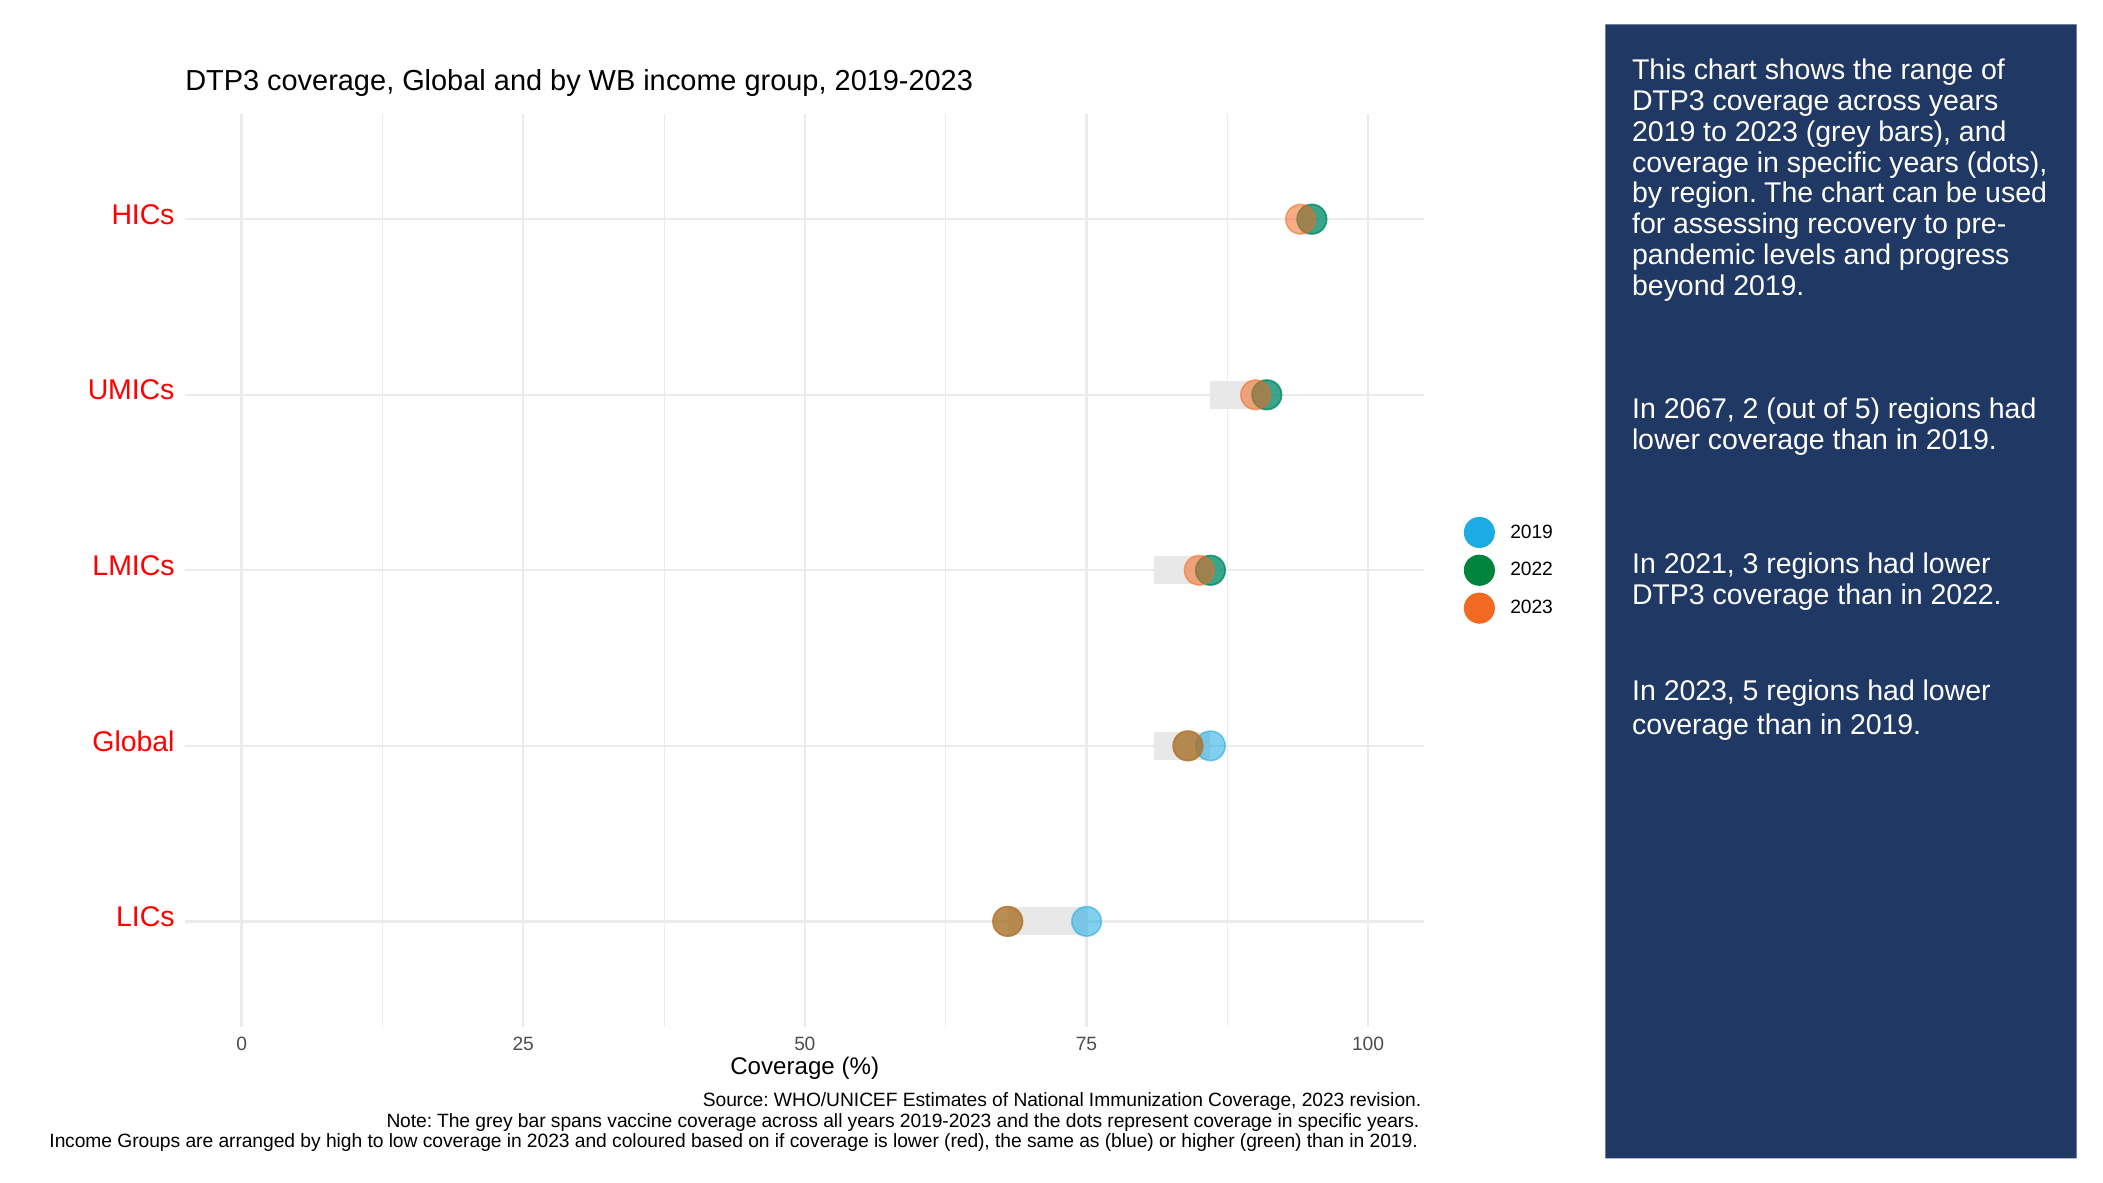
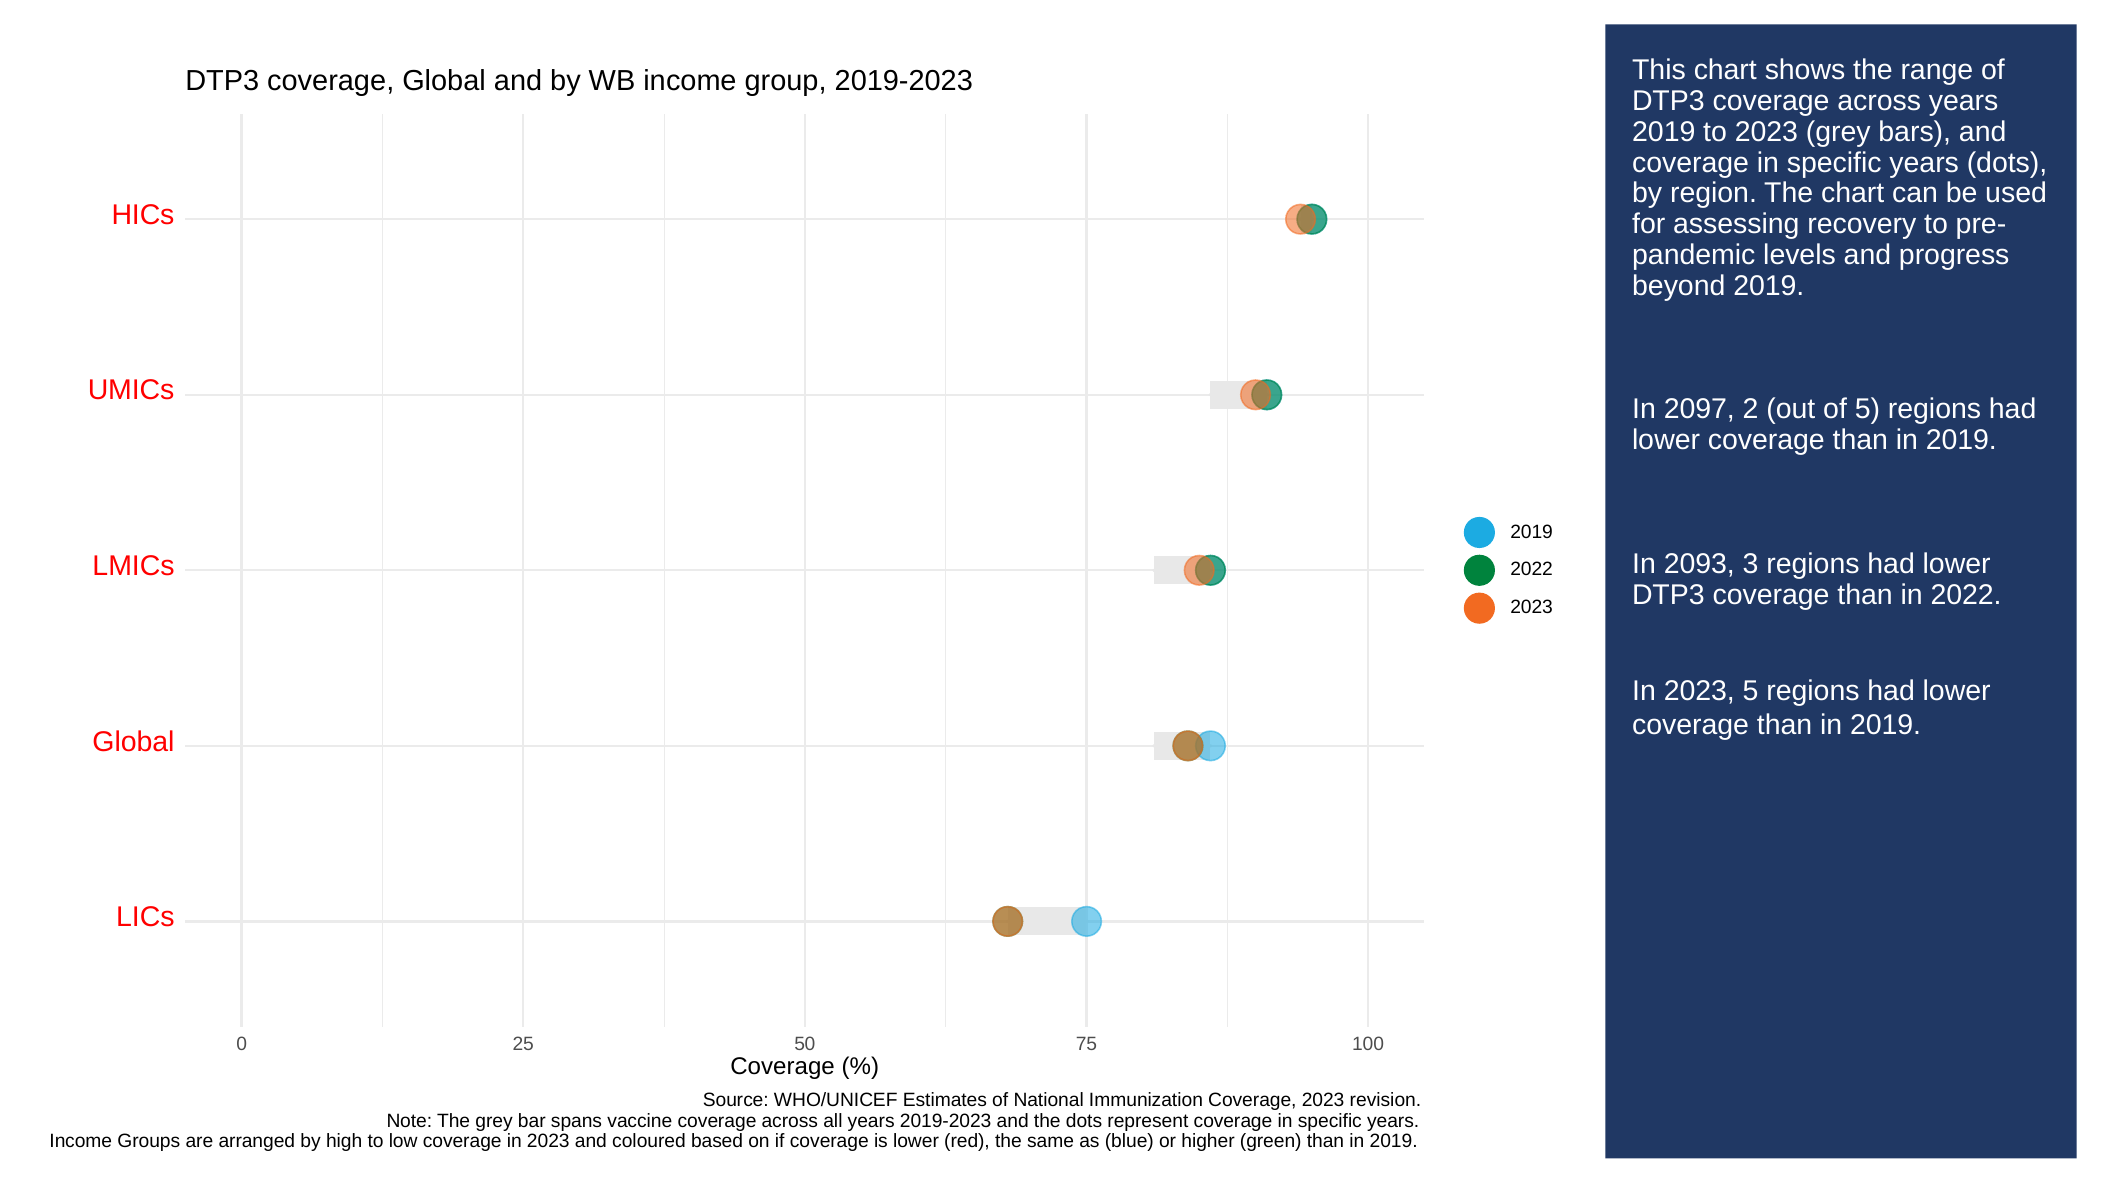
2067: 2067 -> 2097 (1699, 410)
2021: 2021 -> 2093 (1699, 564)
